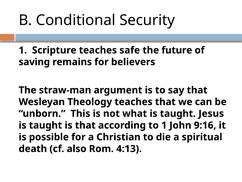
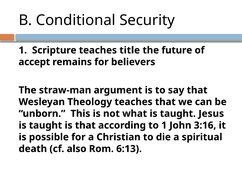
safe: safe -> title (130, 50)
saving: saving -> accept (34, 62)
9:16: 9:16 -> 3:16 (205, 125)
4:13: 4:13 -> 6:13 (129, 148)
